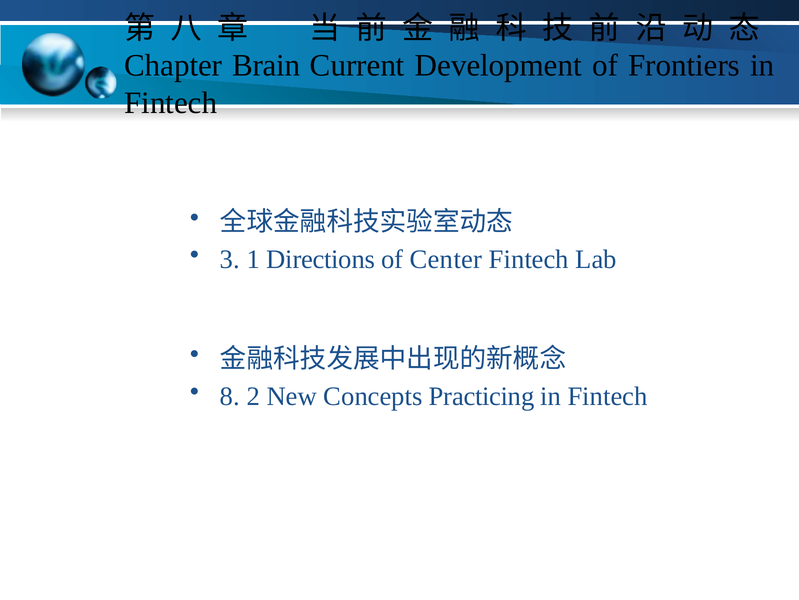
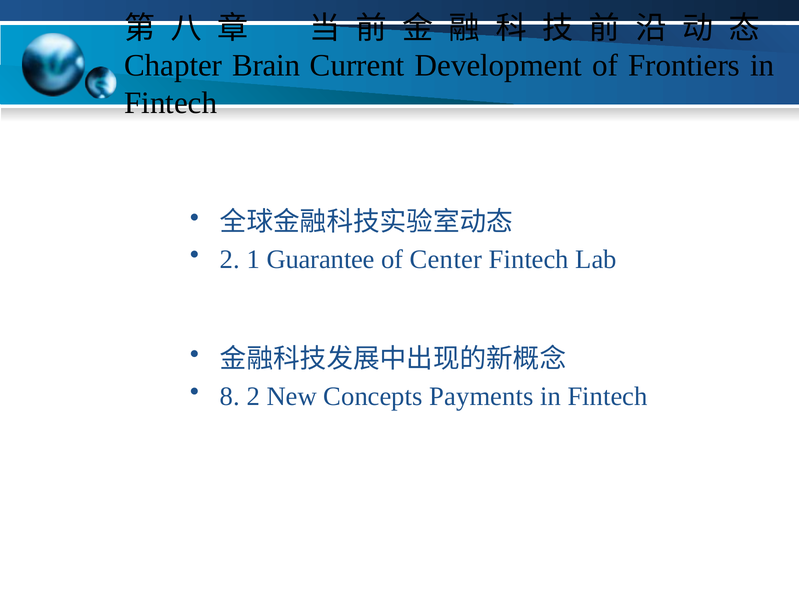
3: 3 -> 2 (230, 259)
Directions: Directions -> Guarantee (321, 259)
Practicing: Practicing -> Payments (481, 396)
